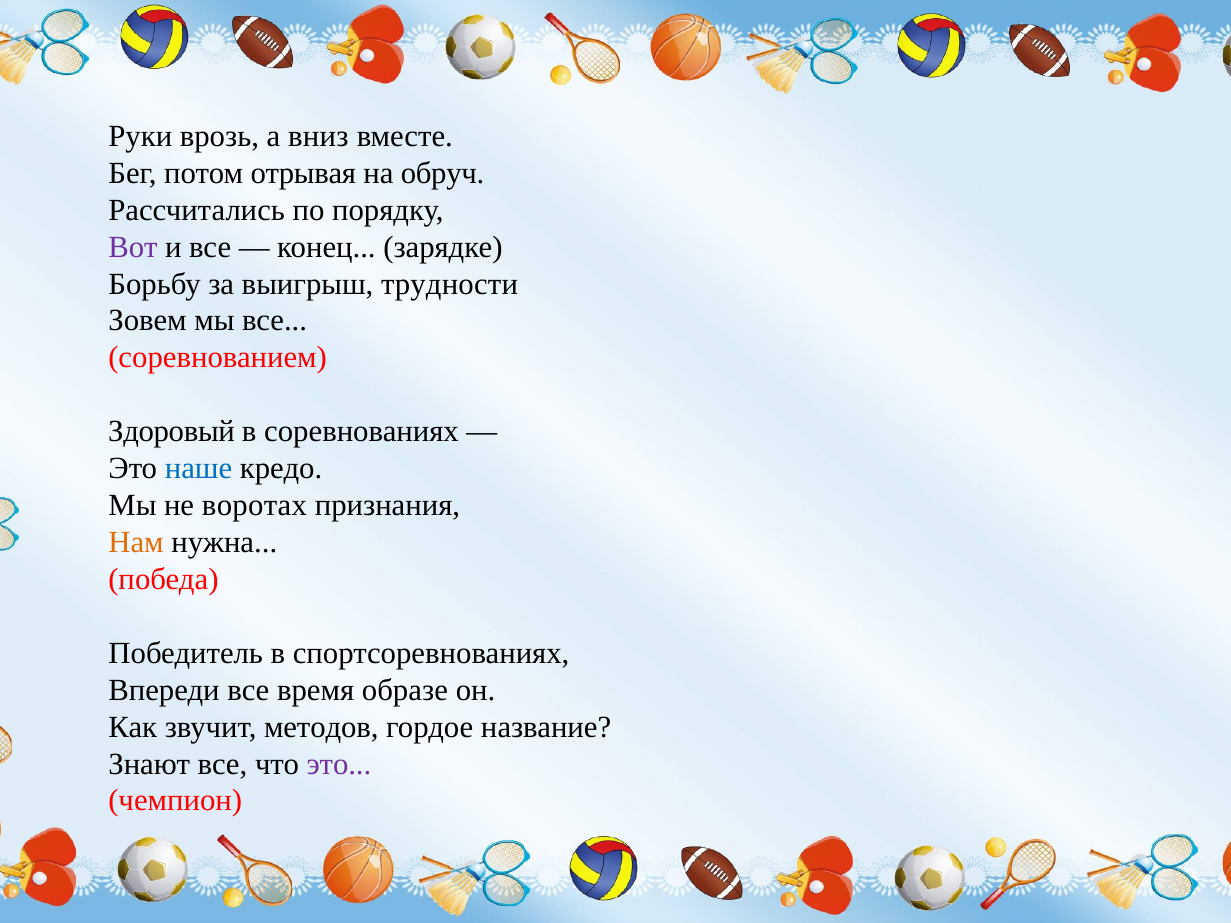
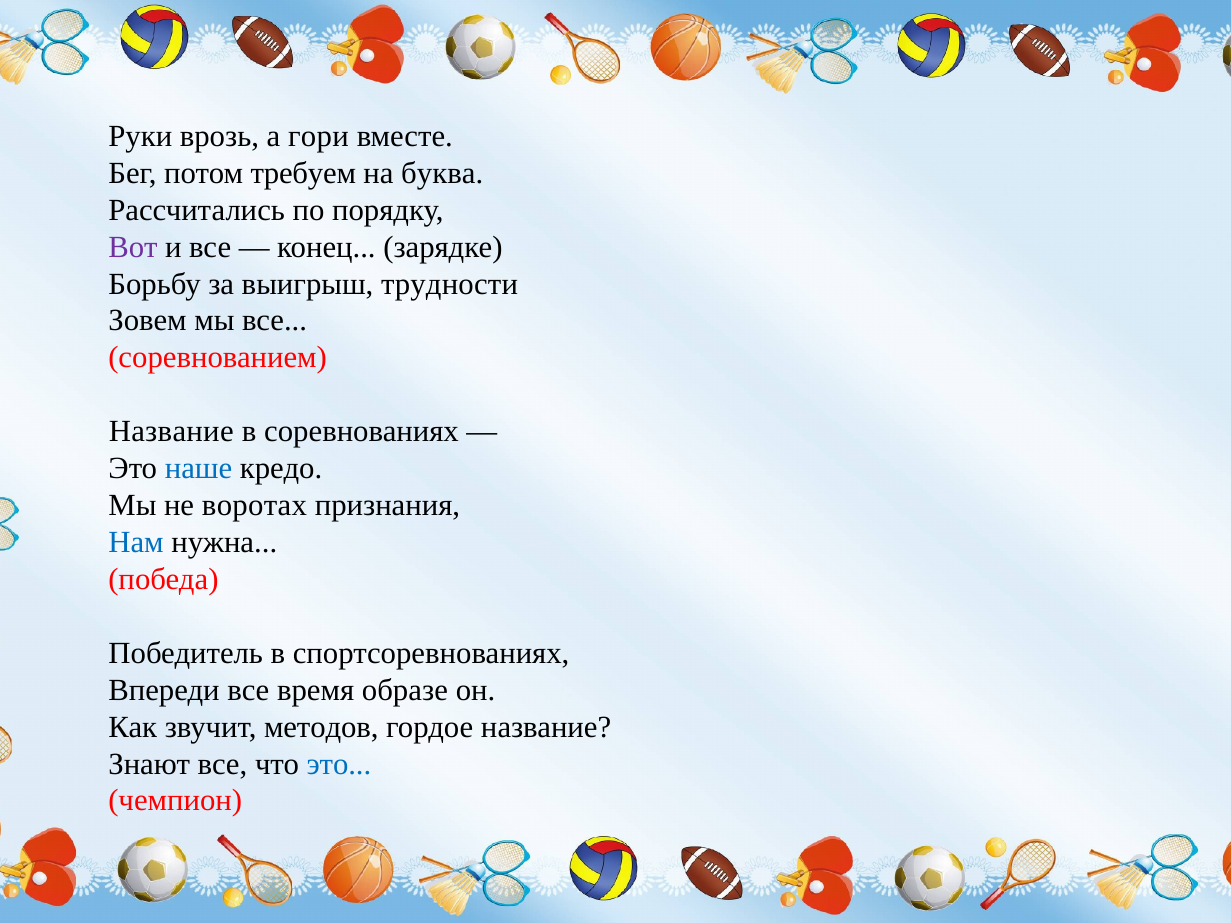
вниз: вниз -> гори (318, 136)
отрывая: отрывая -> требуем (303, 173)
обруч: обруч -> буква (442, 173)
Здоровый: Здоровый -> Название (171, 432)
Нам colour: orange -> blue (136, 542)
это colour: purple -> blue (339, 764)
